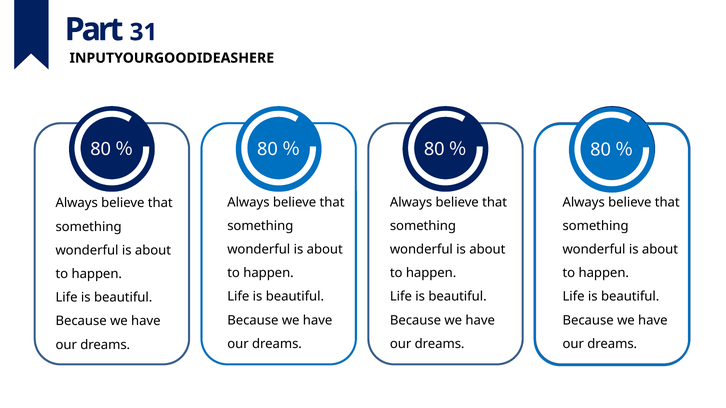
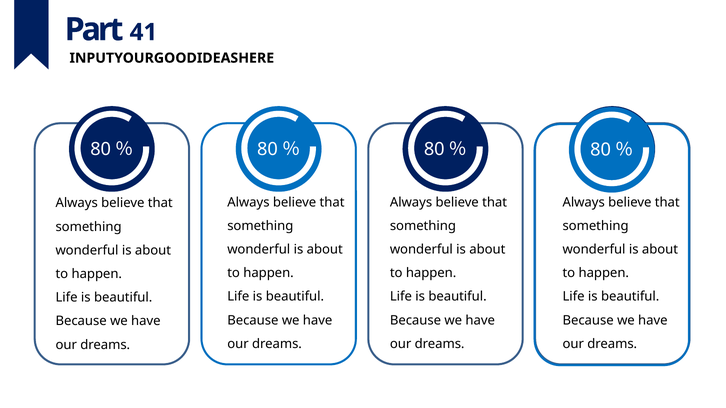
31: 31 -> 41 (143, 32)
